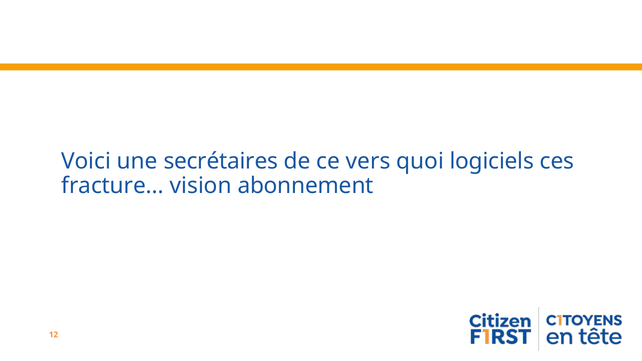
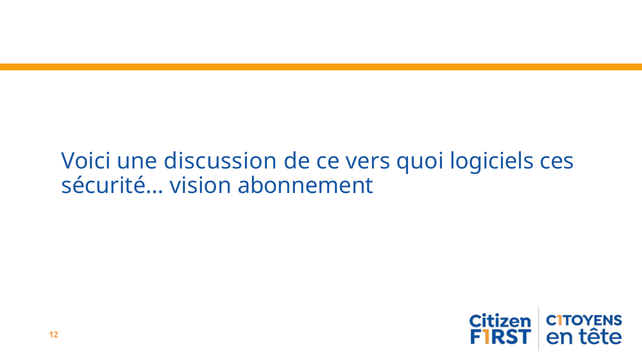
secrétaires: secrétaires -> discussion (221, 161)
fracture: fracture -> sécurité (113, 186)
